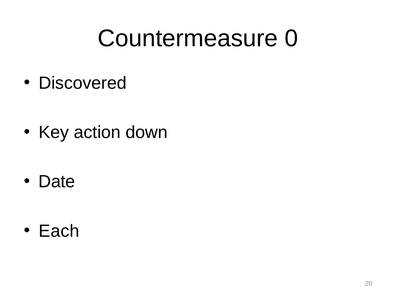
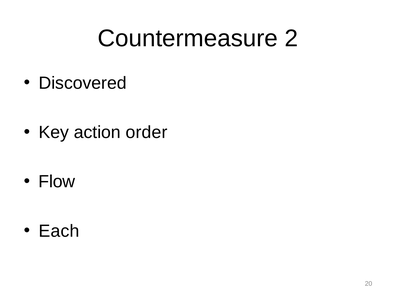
0: 0 -> 2 (291, 38)
down: down -> order (147, 132)
Date: Date -> Flow (57, 182)
